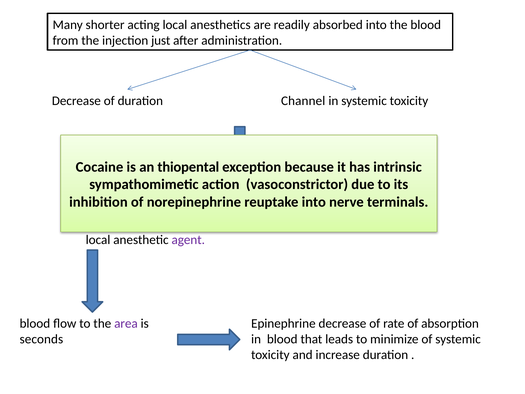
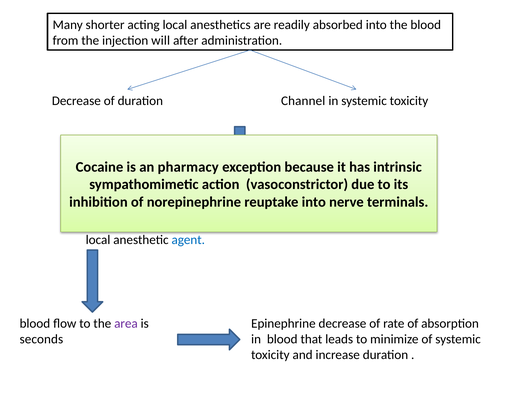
just: just -> will (161, 40)
thiopental: thiopental -> pharmacy (188, 167)
agent colour: purple -> blue (188, 240)
